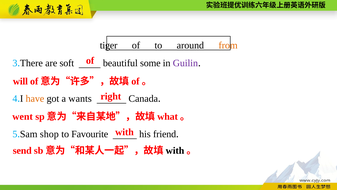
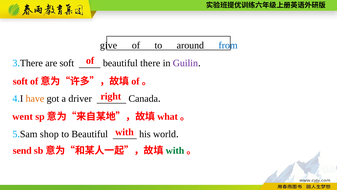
tiger: tiger -> give (109, 45)
from colour: orange -> blue (228, 45)
beautiful some: some -> there (150, 63)
will: will -> soft (20, 81)
wants: wants -> driver (80, 98)
to Favourite: Favourite -> Beautiful (90, 134)
friend: friend -> world (165, 134)
with colour: black -> green (175, 150)
